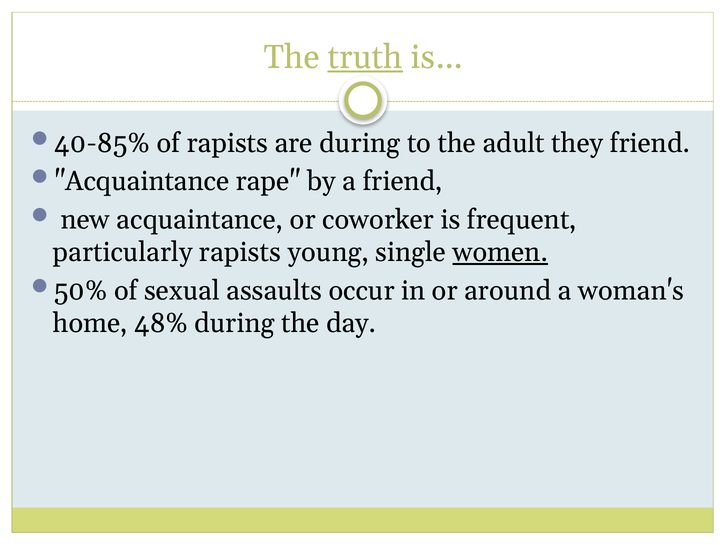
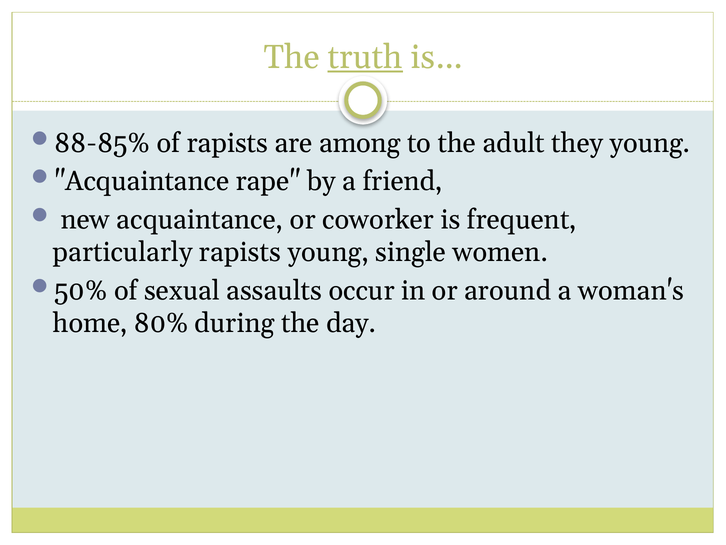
40-85%: 40-85% -> 88-85% (102, 143)
are during: during -> among (360, 143)
they friend: friend -> young (650, 143)
women underline: present -> none (500, 252)
48%: 48% -> 80% (161, 323)
